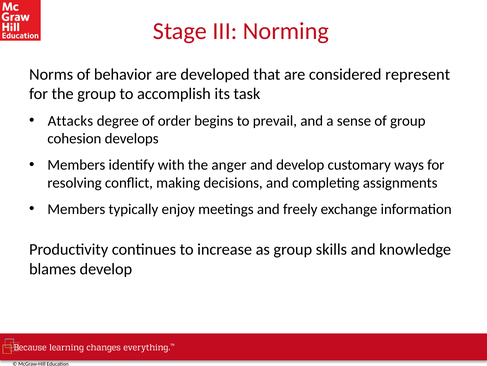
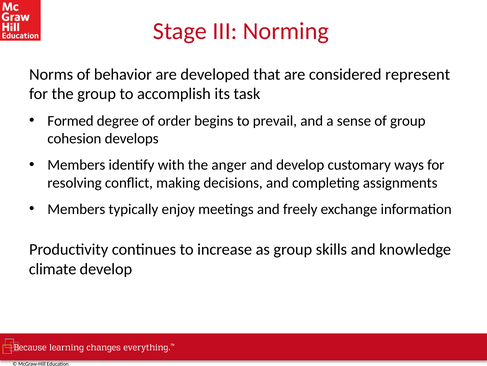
Attacks: Attacks -> Formed (71, 121)
blames: blames -> climate (53, 269)
